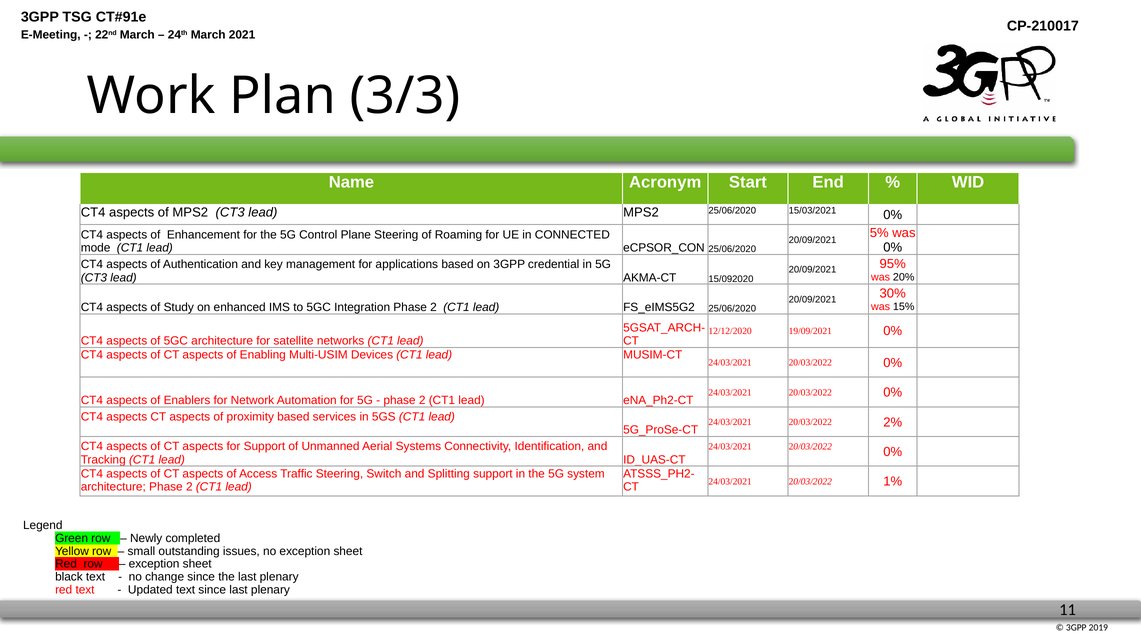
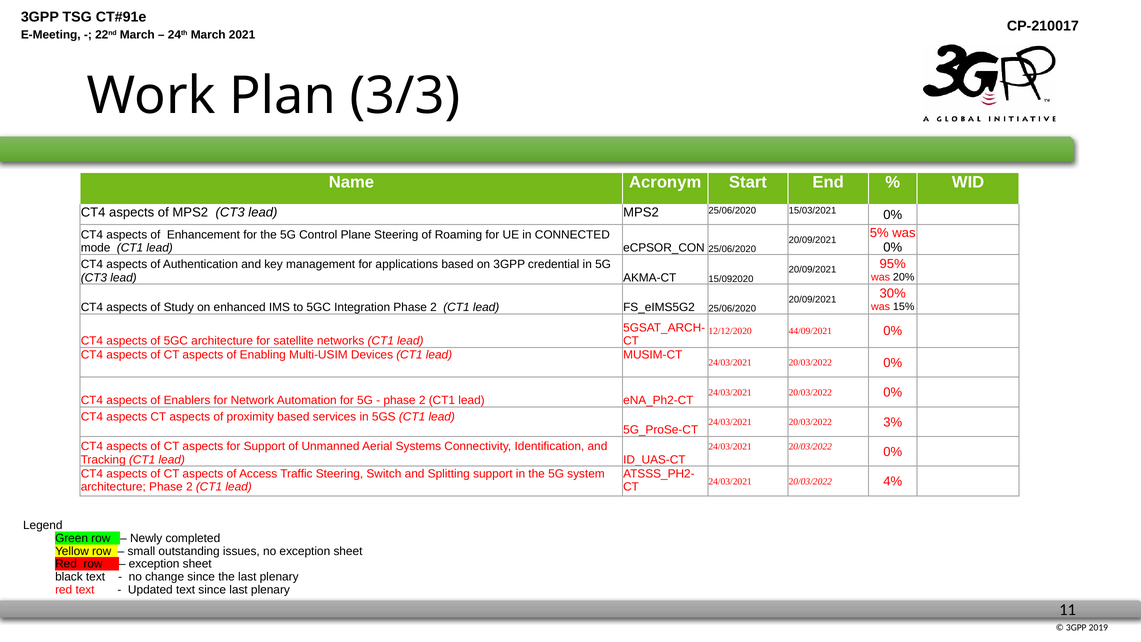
19/09/2021: 19/09/2021 -> 44/09/2021 (810, 331)
2%: 2% -> 3% (893, 422)
1%: 1% -> 4% (893, 481)
